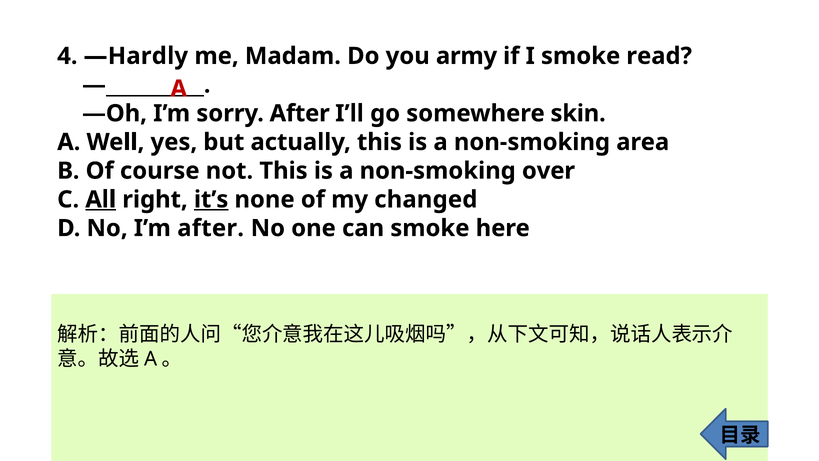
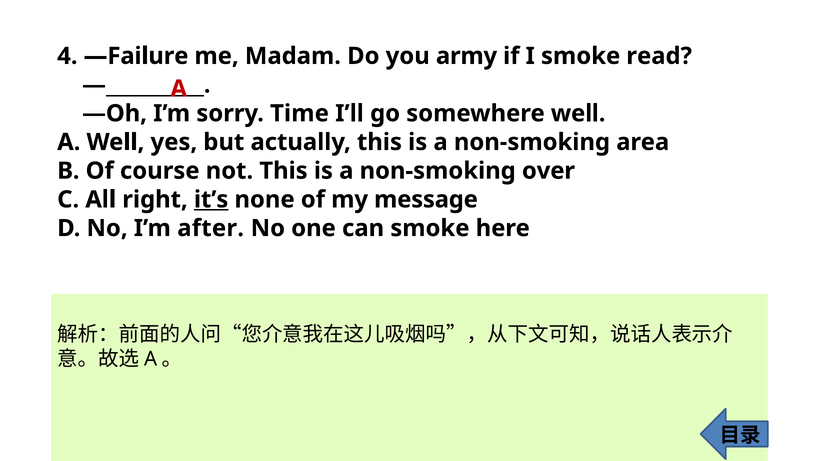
—Hardly: —Hardly -> —Failure (136, 56)
sorry After: After -> Time (300, 113)
somewhere skin: skin -> well (578, 113)
All underline: present -> none (101, 199)
changed: changed -> message (426, 199)
